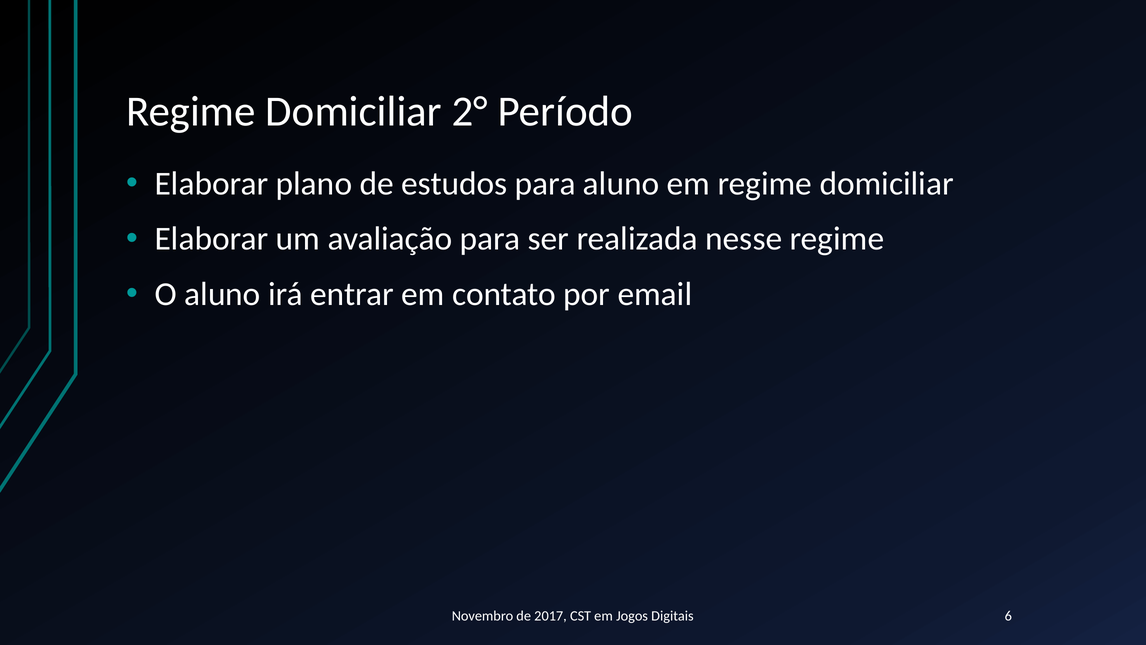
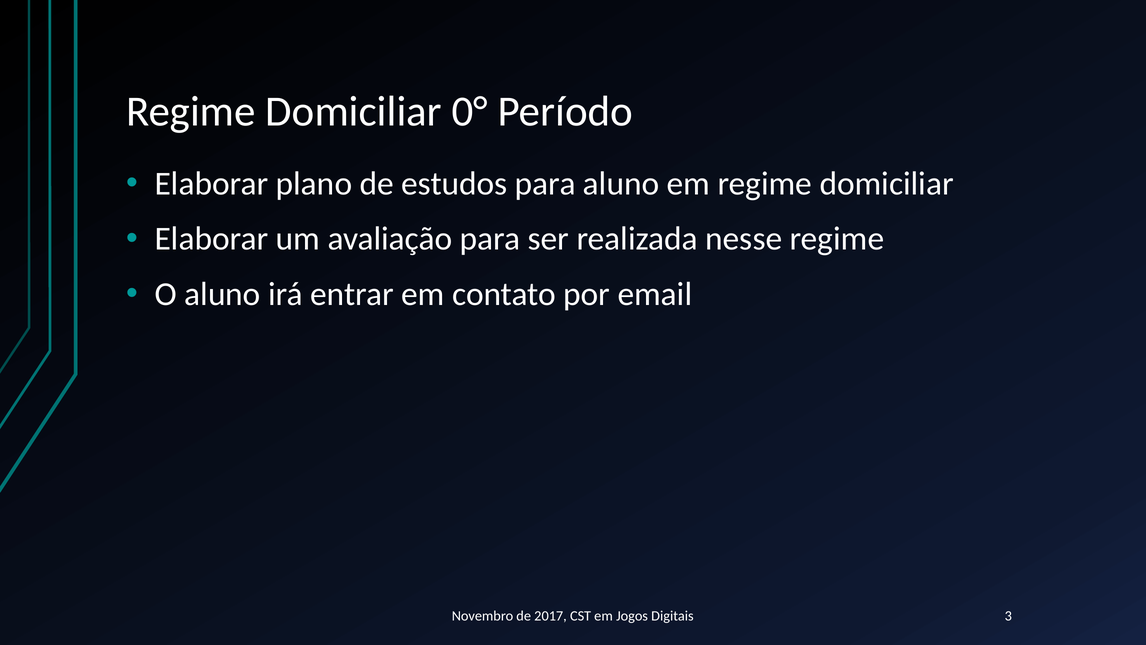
2°: 2° -> 0° (470, 112)
6: 6 -> 3 (1008, 616)
